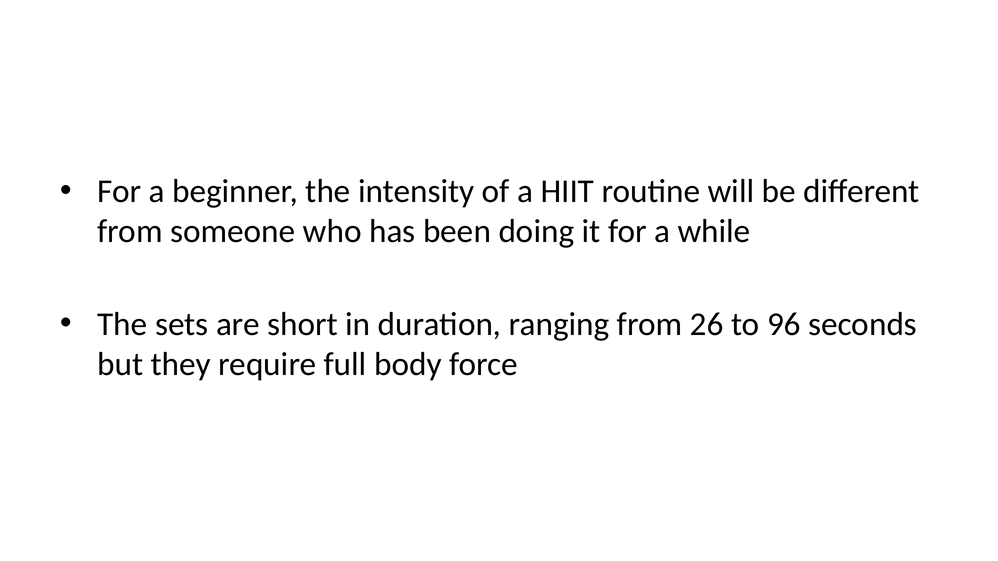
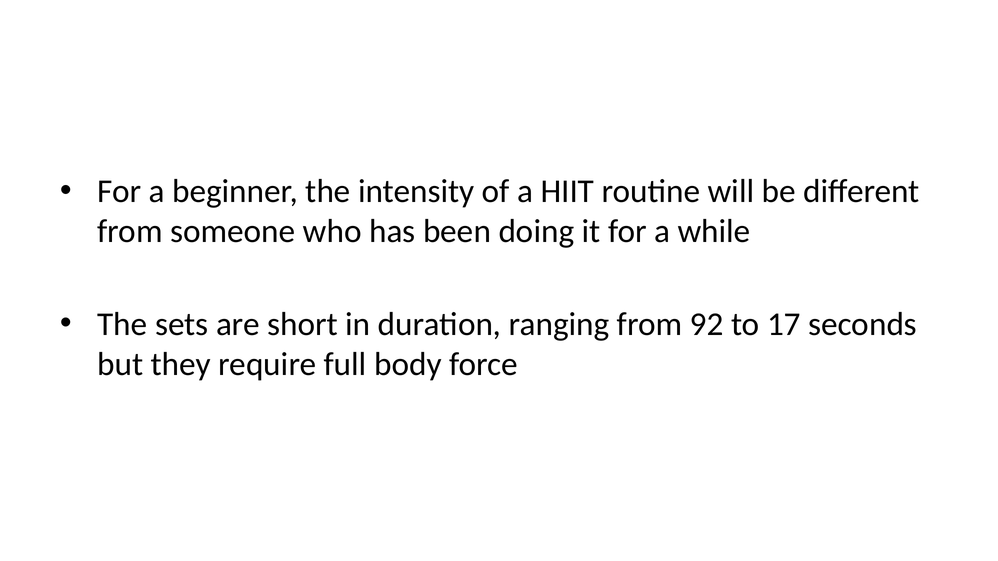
26: 26 -> 92 (707, 325)
96: 96 -> 17 (784, 325)
